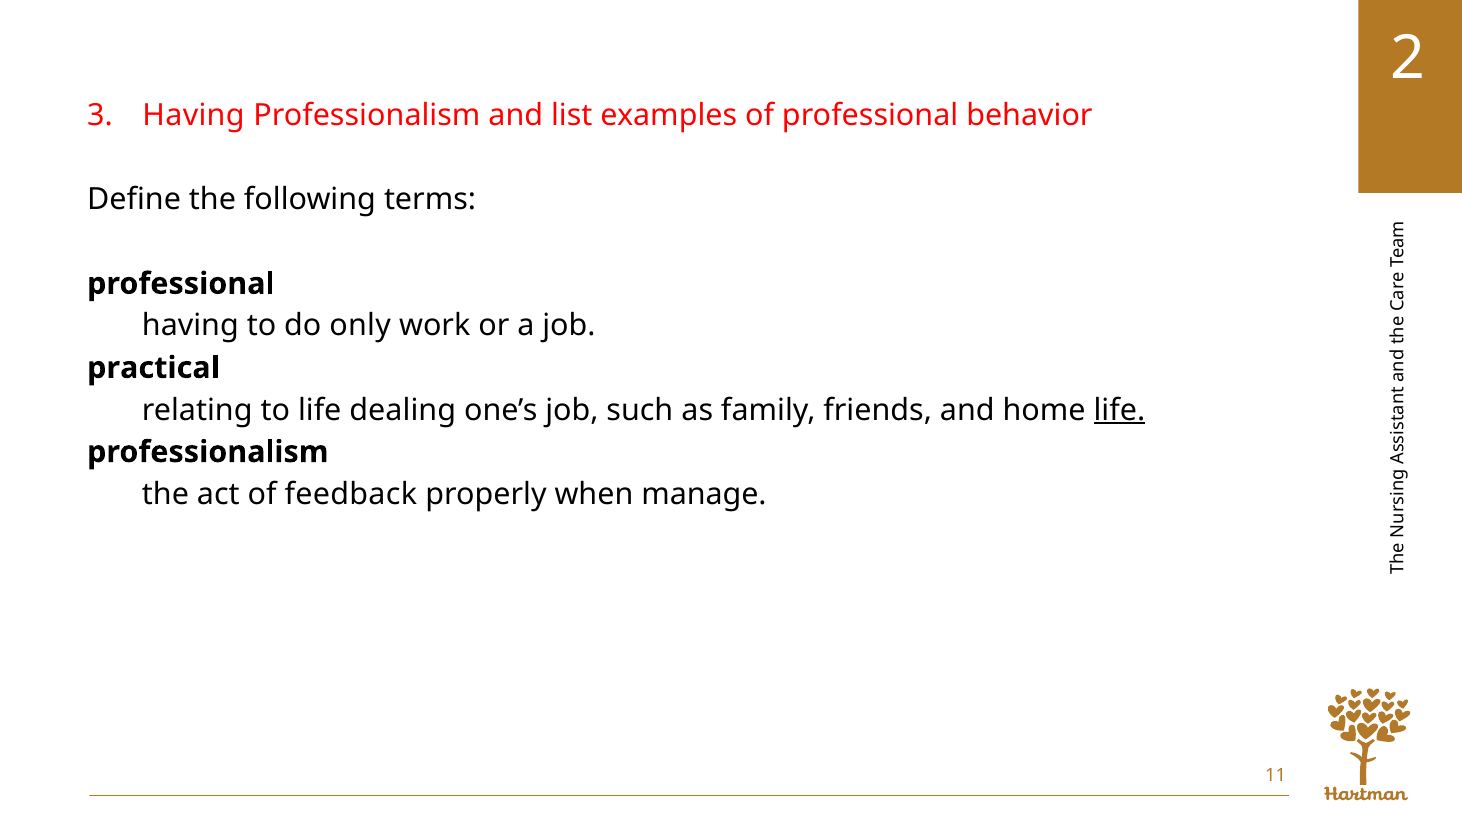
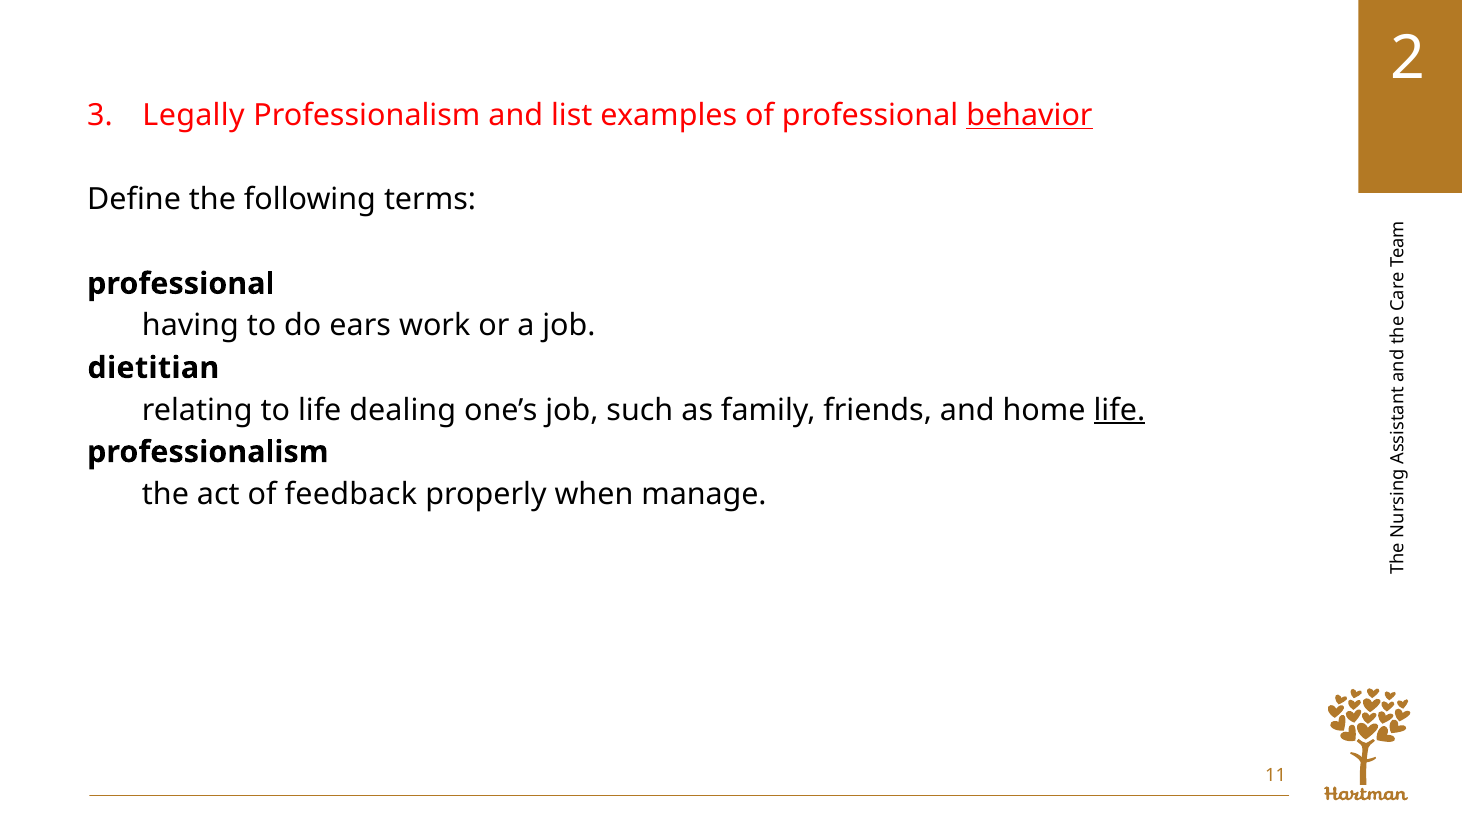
Having: Having -> Legally (194, 115)
behavior underline: none -> present (1029, 115)
only: only -> ears (360, 326)
practical: practical -> dietitian (153, 368)
